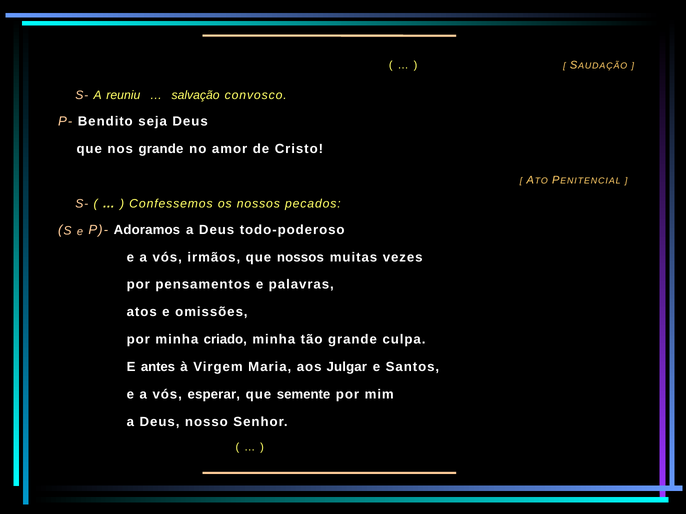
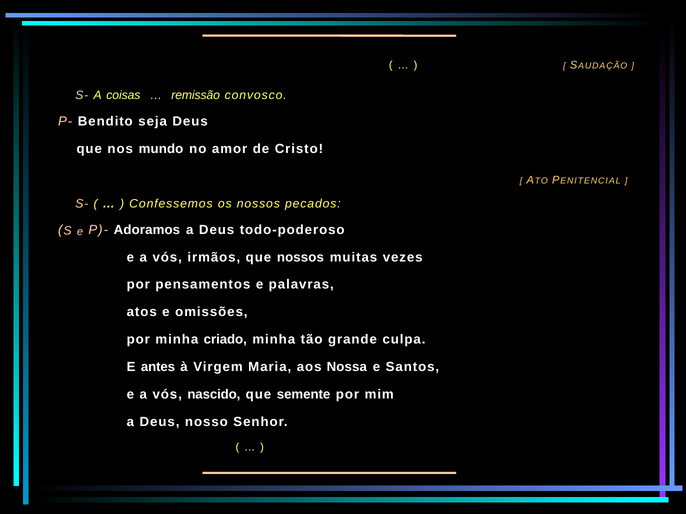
reuniu: reuniu -> coisas (123, 95)
salvação: salvação -> remissão (196, 95)
nos grande: grande -> mundo (161, 149)
Julgar: Julgar -> Nossa (347, 367)
esperar: esperar -> nascido (214, 395)
